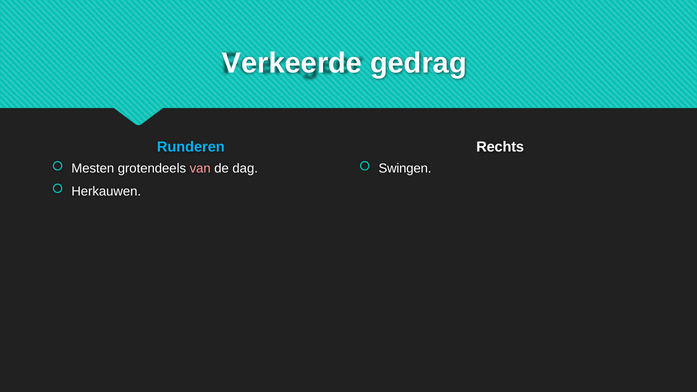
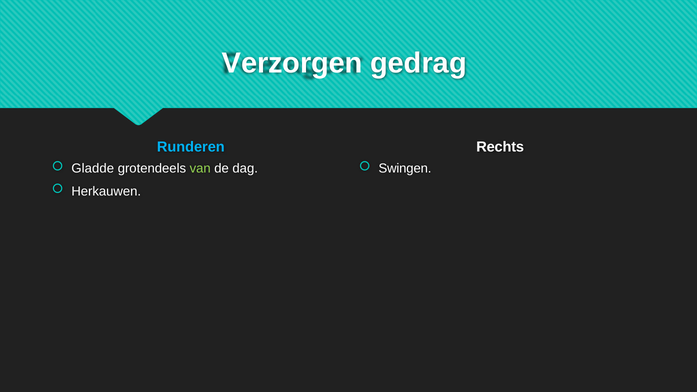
Verkeerde: Verkeerde -> Verzorgen (292, 63)
Mesten: Mesten -> Gladde (93, 169)
van colour: pink -> light green (200, 169)
